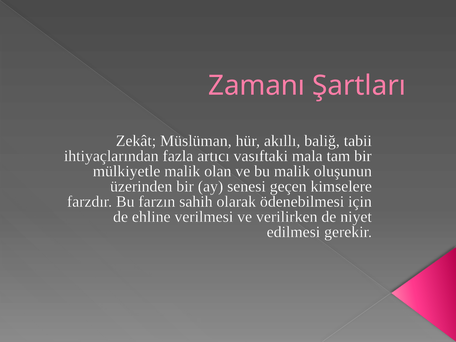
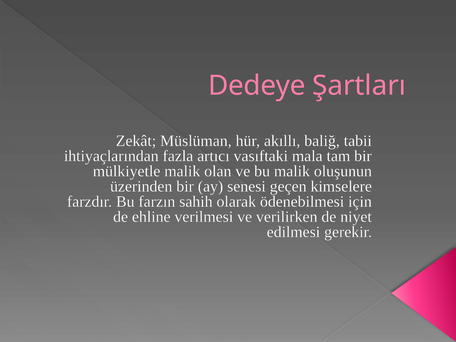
Zamanı: Zamanı -> Dedeye (257, 86)
